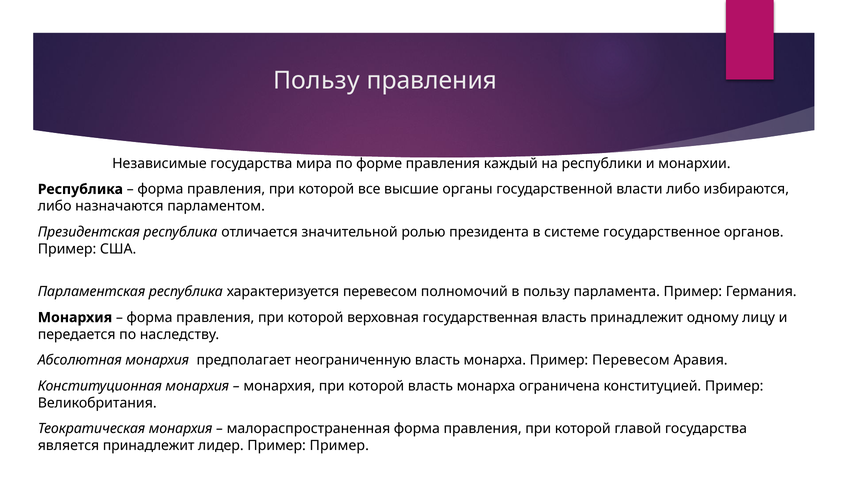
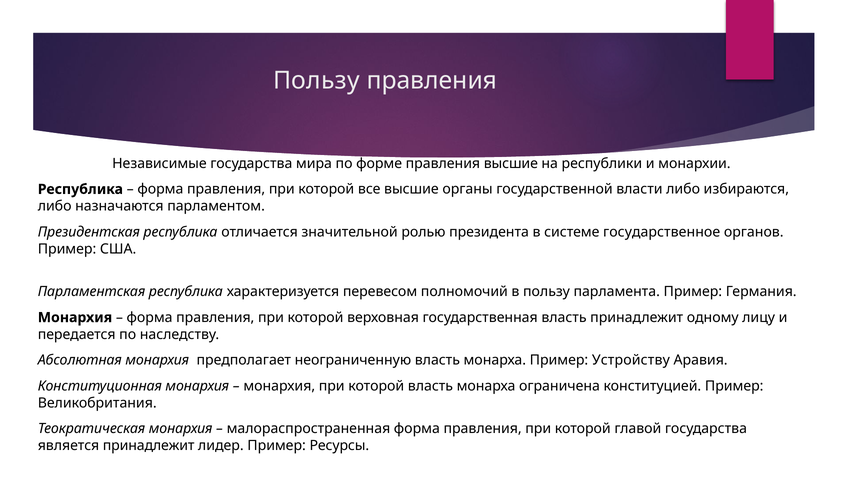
правления каждый: каждый -> высшие (511, 163)
Пример Перевесом: Перевесом -> Устройству (631, 360)
Пример Пример: Пример -> Ресурсы (339, 446)
